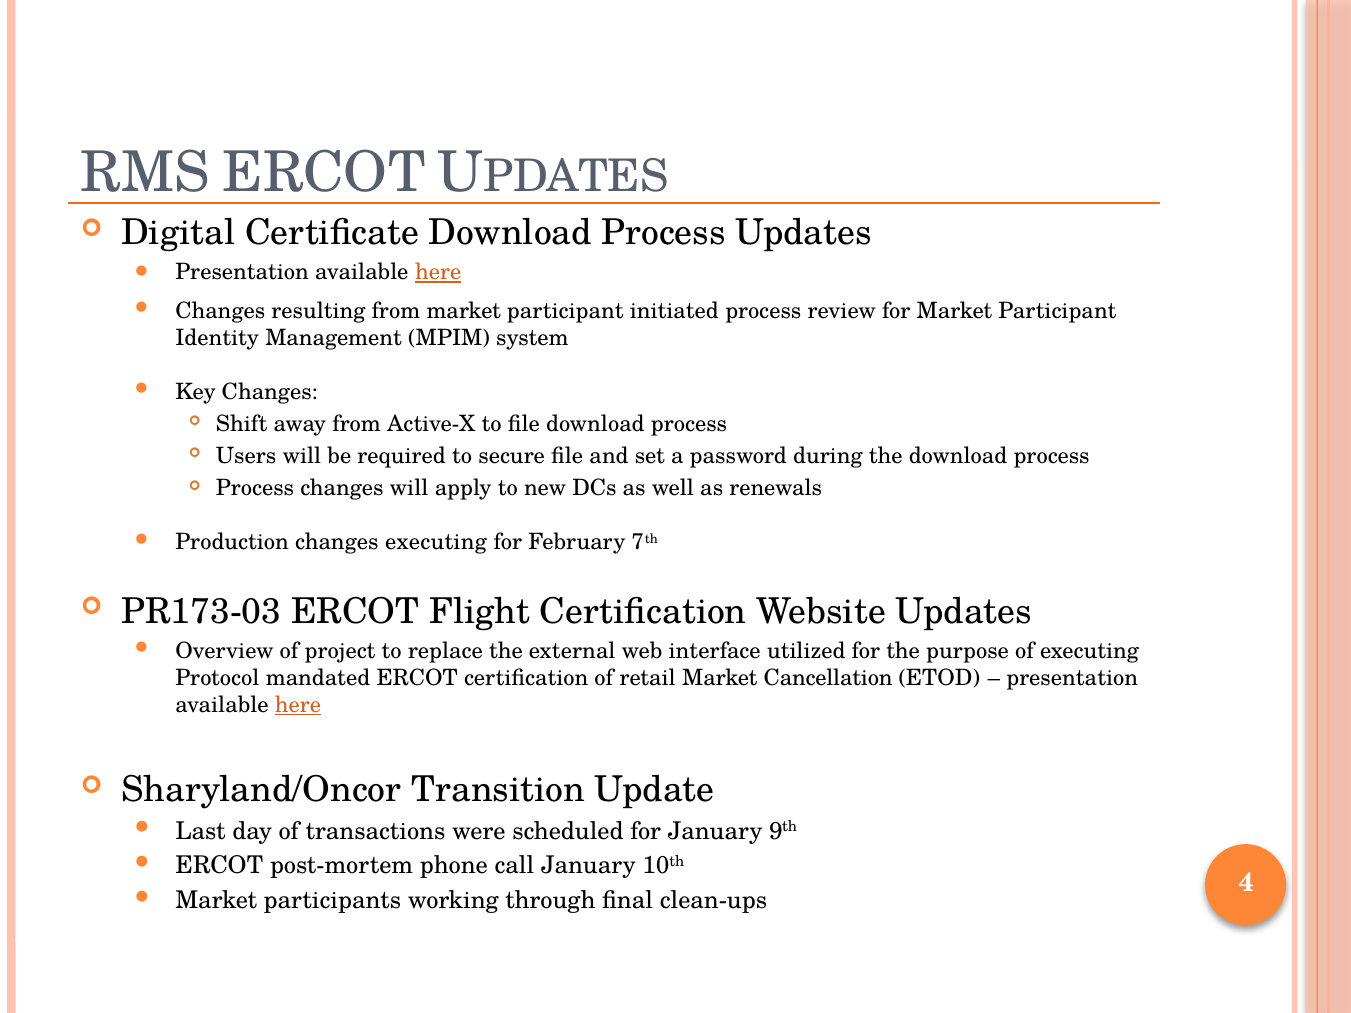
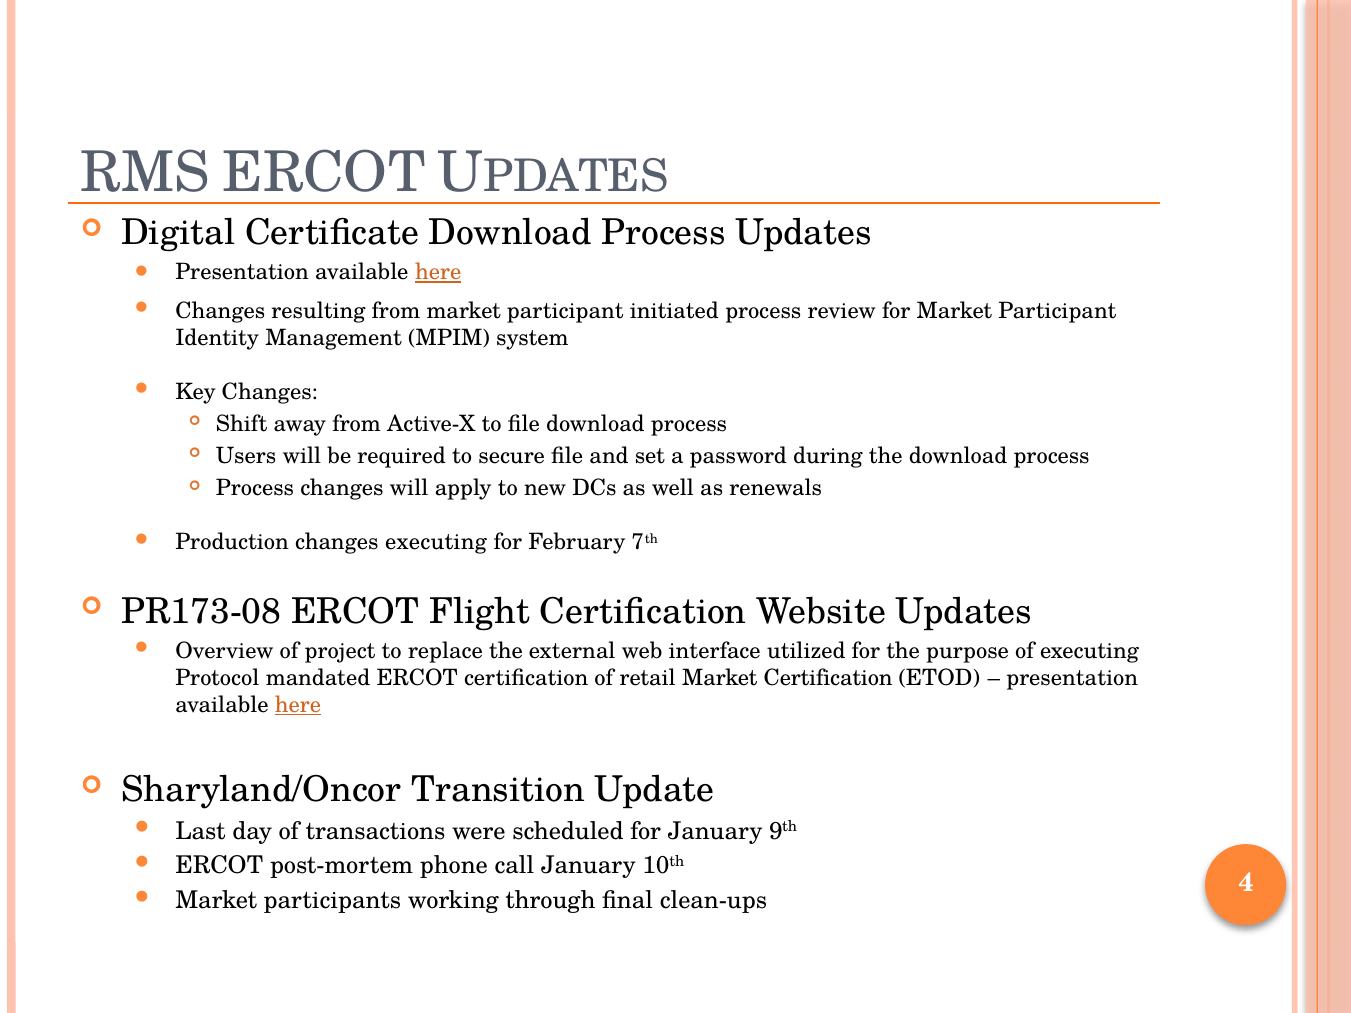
PR173-03: PR173-03 -> PR173-08 (201, 612)
Market Cancellation: Cancellation -> Certification (828, 678)
